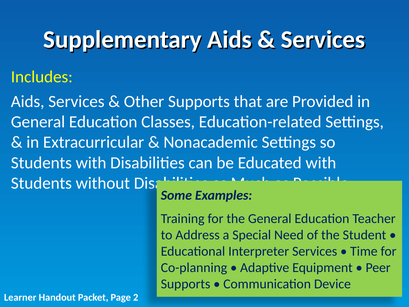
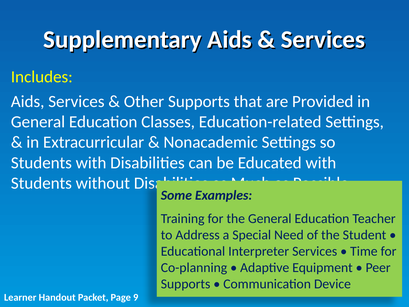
2: 2 -> 9 (136, 297)
